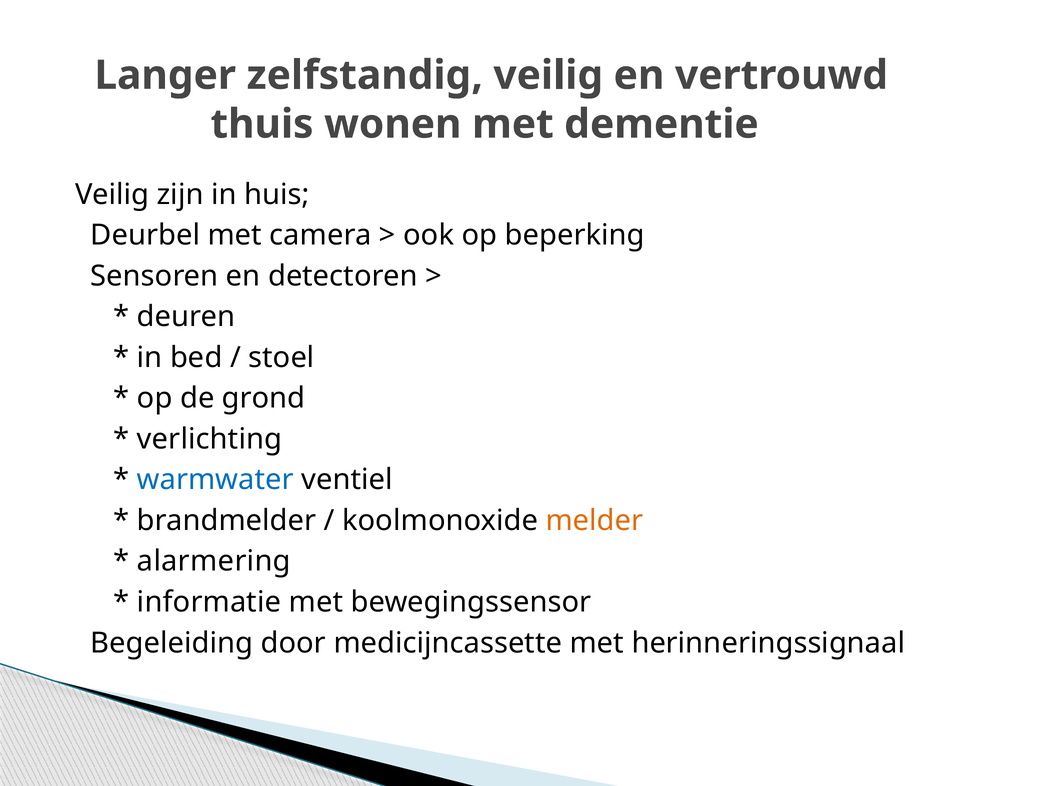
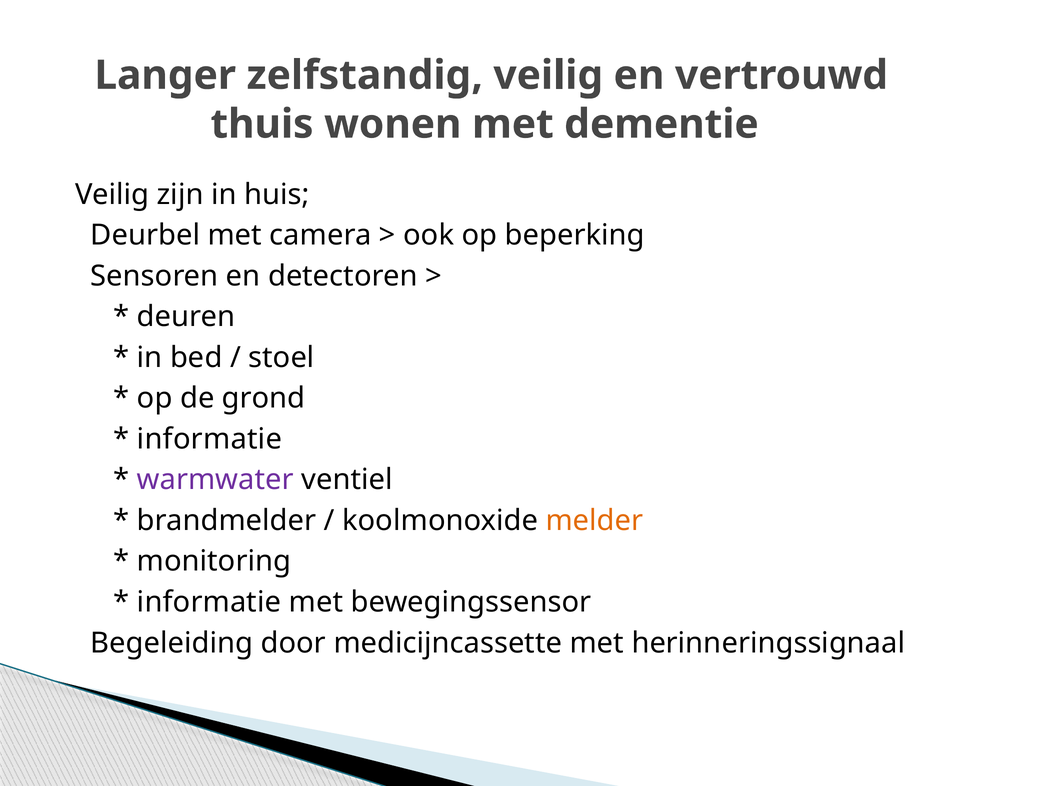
verlichting: verlichting -> informatie (210, 439)
warmwater colour: blue -> purple (215, 480)
alarmering: alarmering -> monitoring (214, 561)
